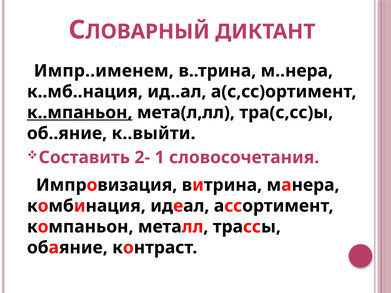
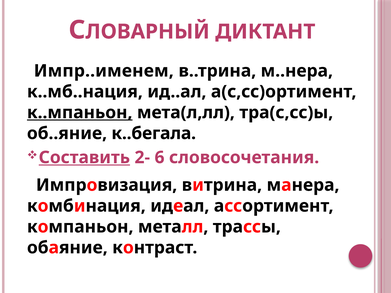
к..выйти: к..выйти -> к..бегала (154, 133)
Составить underline: none -> present (84, 158)
1: 1 -> 6 (160, 158)
